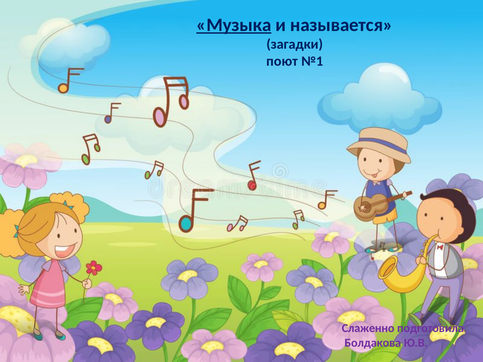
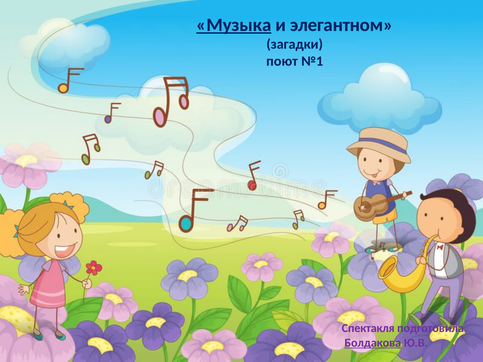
называется: называется -> элегантном (342, 25)
Слаженно: Слаженно -> Спектакля (368, 329)
Болдакова underline: none -> present (373, 343)
